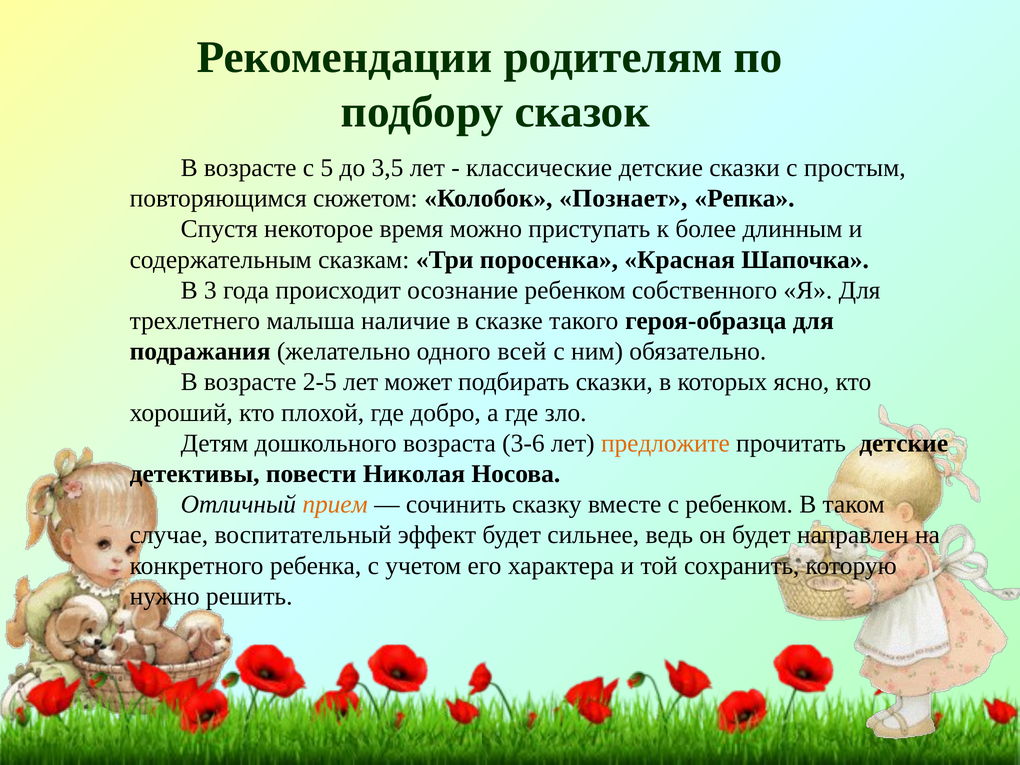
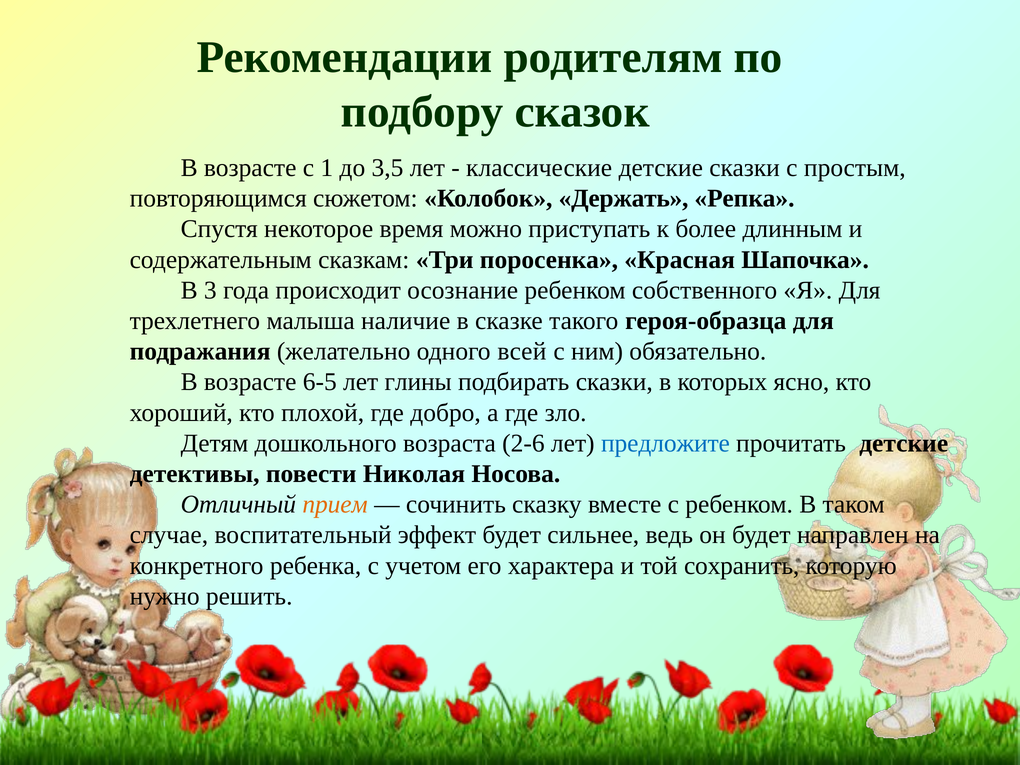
5: 5 -> 1 (327, 168)
Познает: Познает -> Держать (624, 198)
2-5: 2-5 -> 6-5 (320, 382)
может: может -> глины (418, 382)
3-6: 3-6 -> 2-6 (523, 443)
предложите colour: orange -> blue (665, 443)
